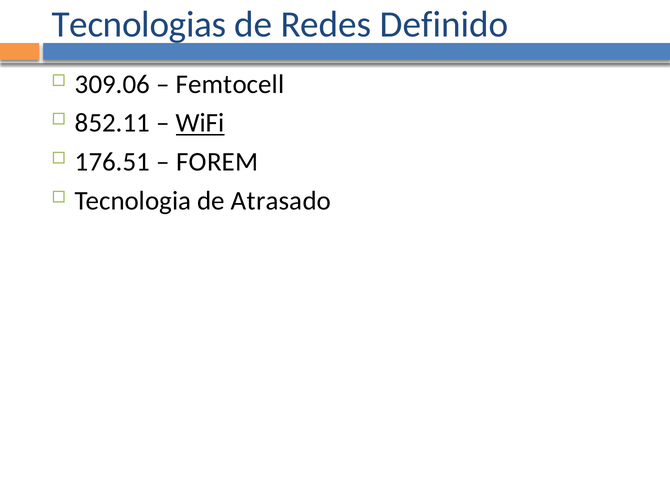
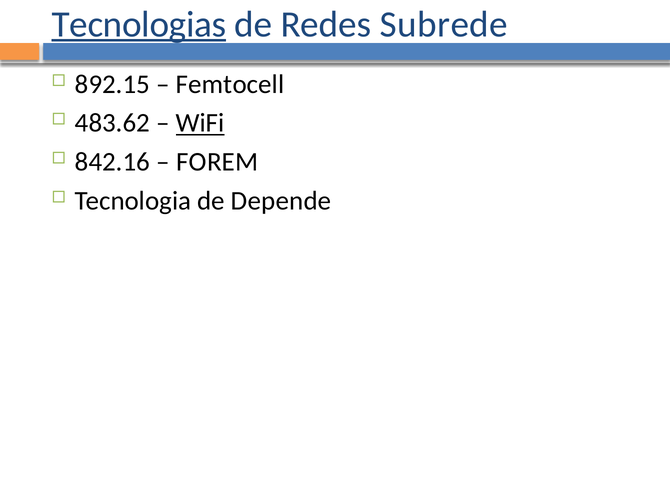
Tecnologias underline: none -> present (139, 24)
Definido: Definido -> Subrede (444, 24)
309.06: 309.06 -> 892.15 (113, 84)
852.11: 852.11 -> 483.62 (113, 123)
176.51: 176.51 -> 842.16 (113, 162)
Atrasado: Atrasado -> Depende (281, 201)
